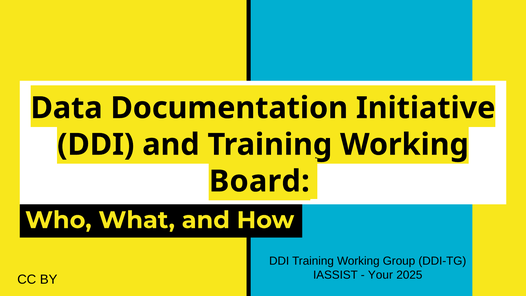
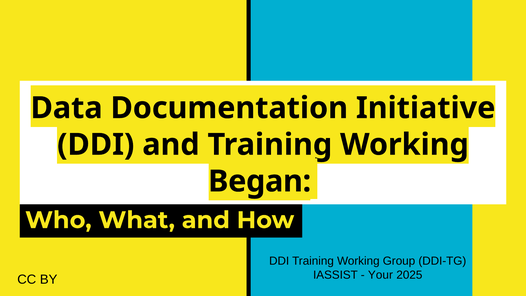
Board: Board -> Began (260, 181)
